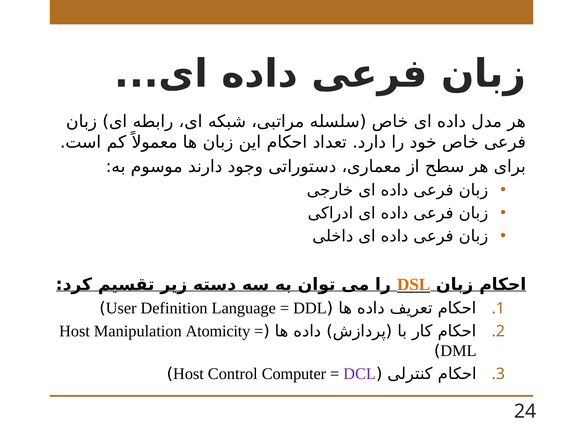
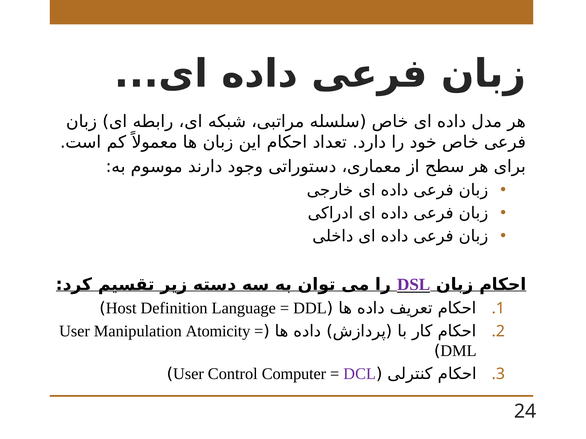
DSL colour: orange -> purple (414, 285)
User: User -> Host (121, 308)
Host: Host -> User (74, 332)
Host: Host -> User (188, 374)
